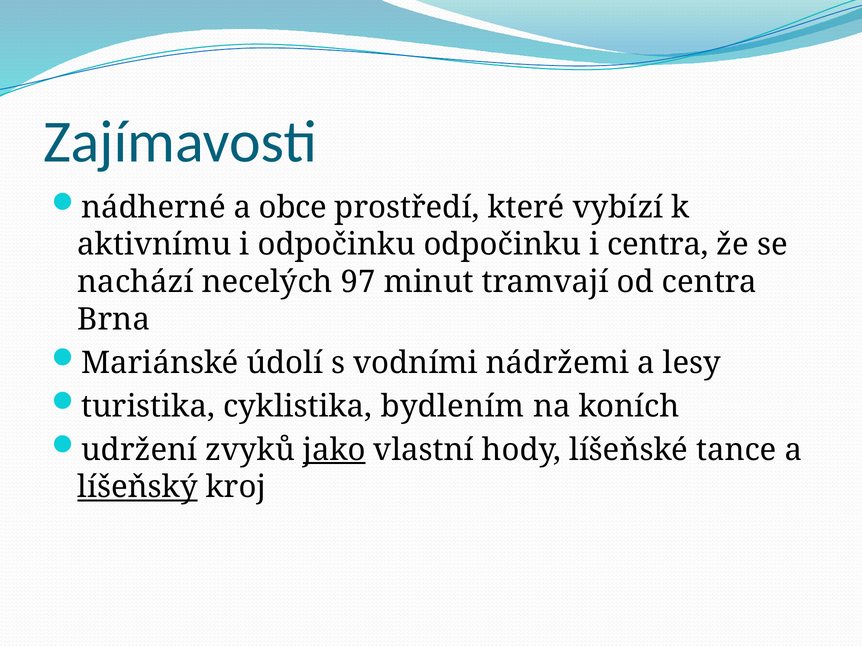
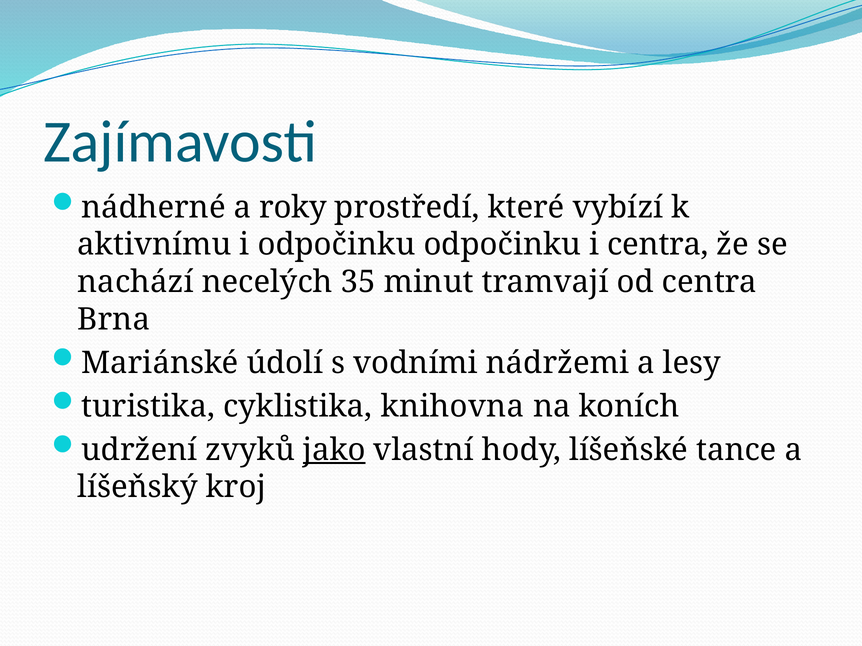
obce: obce -> roky (293, 208)
97: 97 -> 35 (358, 282)
bydlením: bydlením -> knihovna (452, 407)
líšeňský underline: present -> none (138, 487)
